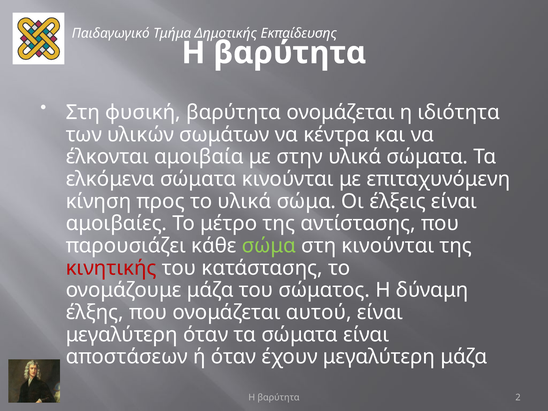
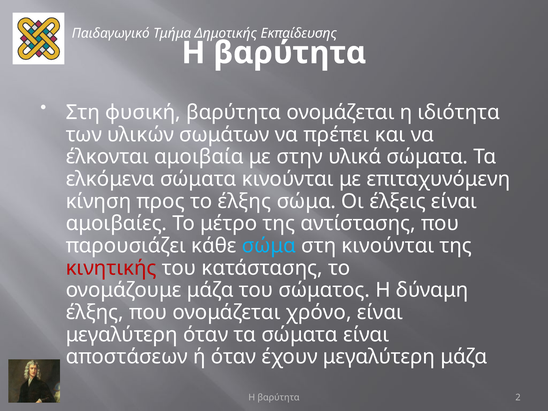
κέντρα: κέντρα -> πρέπει (336, 135)
το υλικά: υλικά -> έλξης (244, 201)
σώμα colour: light green -> light blue (269, 246)
αυτού: αυτού -> χρόνο (319, 312)
